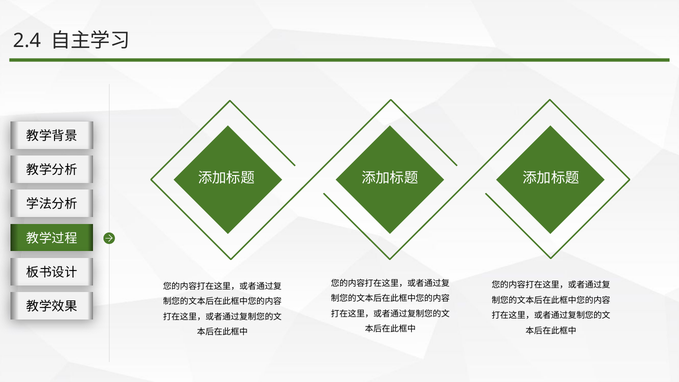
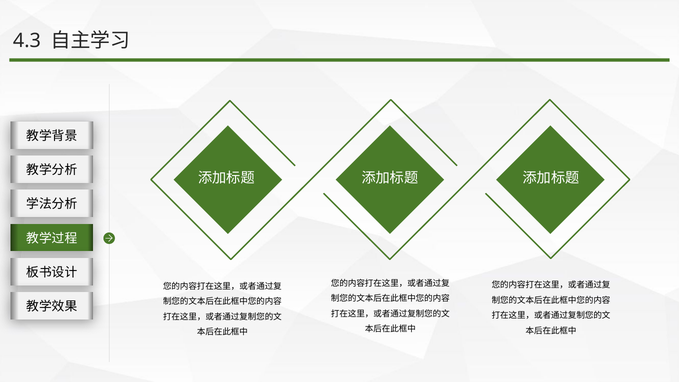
2.4: 2.4 -> 4.3 (27, 41)
